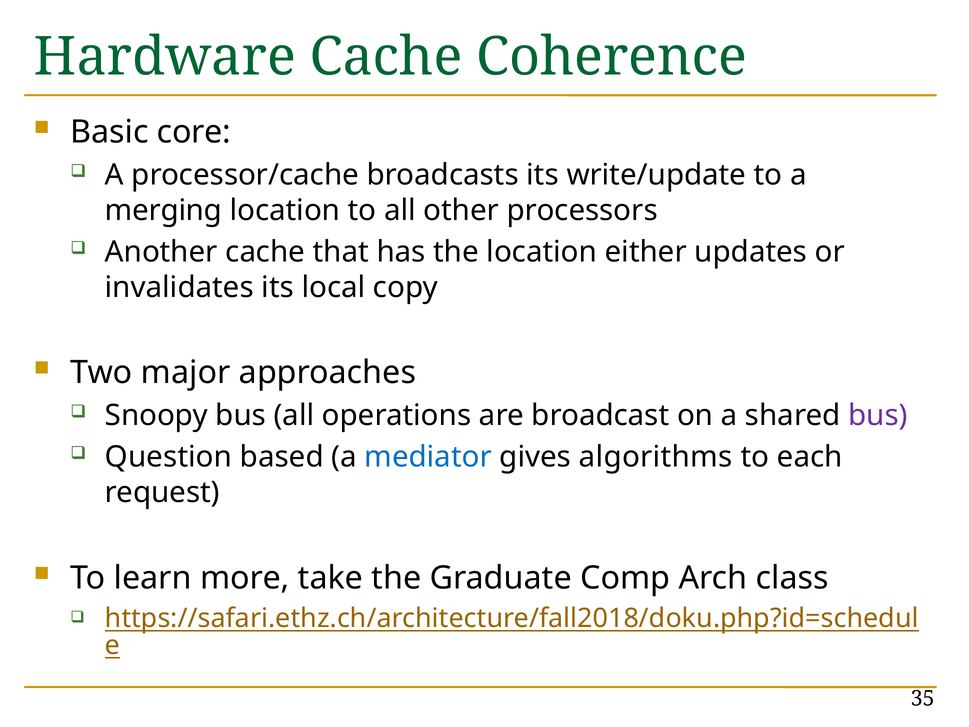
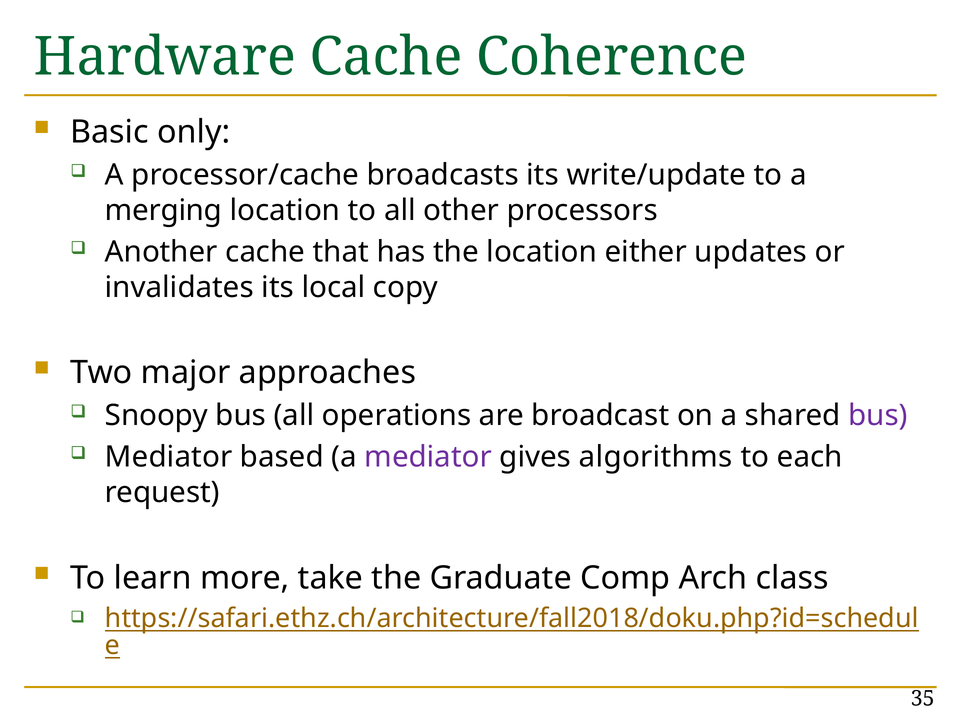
core: core -> only (194, 132)
Question: Question -> Mediator (169, 457)
mediator colour: blue -> purple (428, 457)
